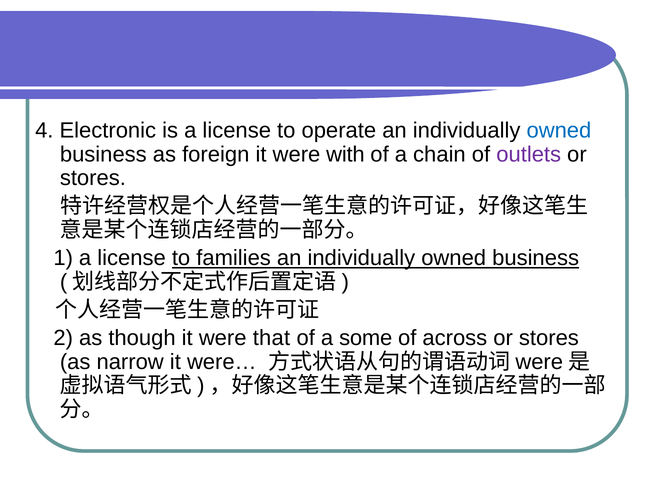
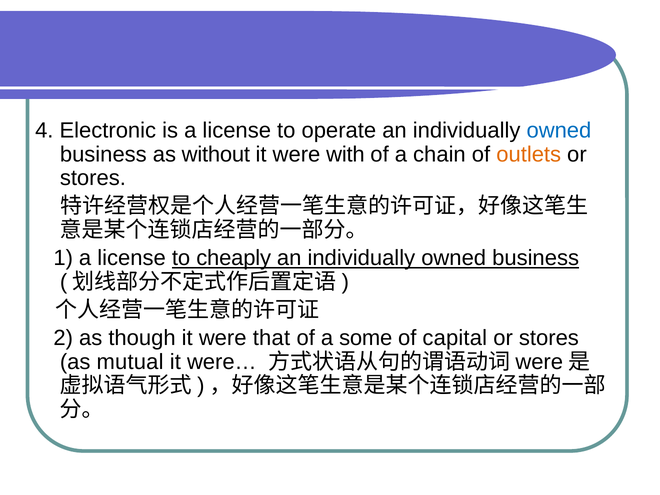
foreign: foreign -> without (216, 154)
outlets colour: purple -> orange (529, 154)
families: families -> cheaply (234, 258)
across: across -> capital (455, 338)
narrow: narrow -> mutual (130, 362)
